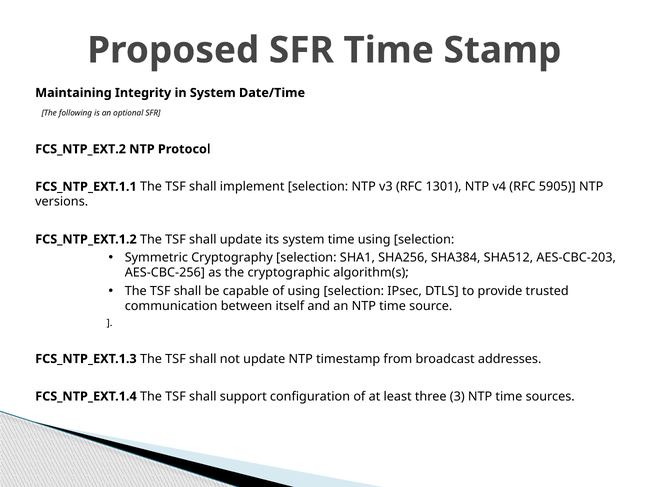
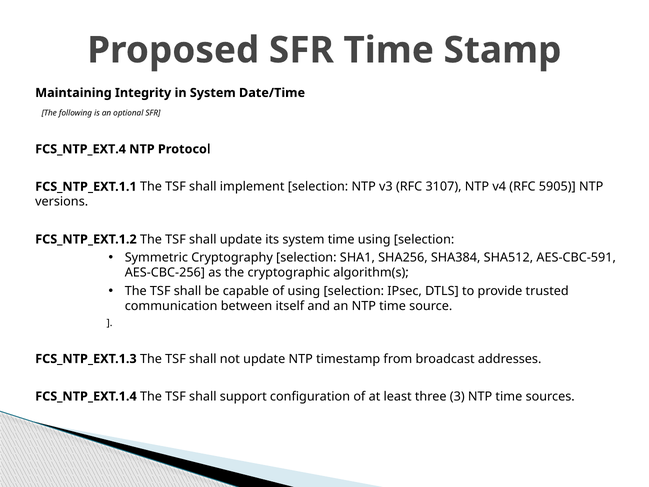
FCS_NTP_EXT.2: FCS_NTP_EXT.2 -> FCS_NTP_EXT.4 (81, 149)
1301: 1301 -> 3107 (444, 187)
AES-CBC-203: AES-CBC-203 -> AES-CBC-591 (576, 258)
